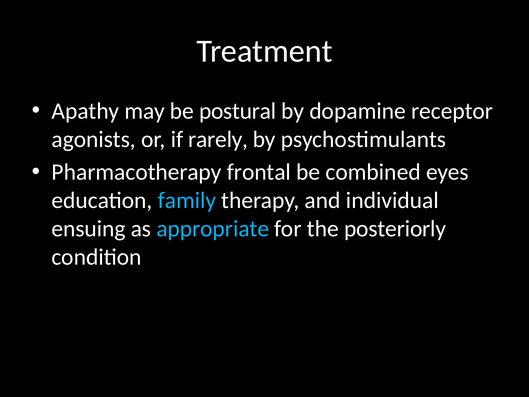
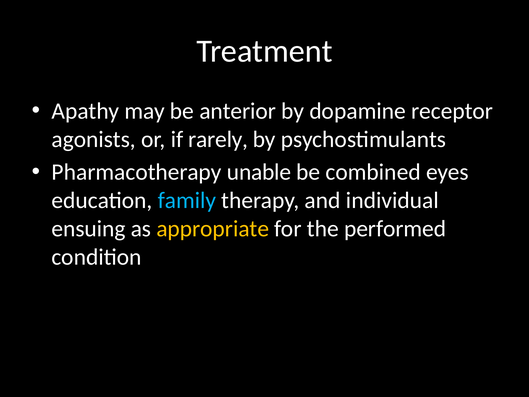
postural: postural -> anterior (238, 111)
frontal: frontal -> unable (259, 172)
appropriate colour: light blue -> yellow (213, 229)
posteriorly: posteriorly -> performed (395, 229)
